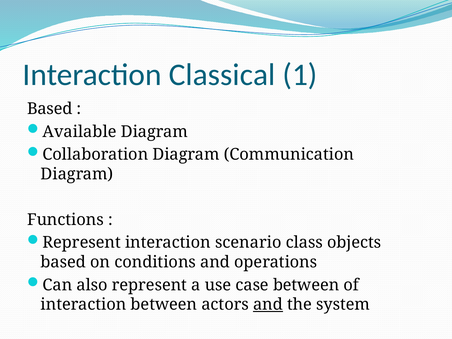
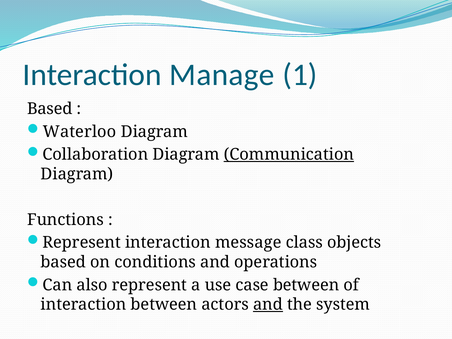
Classical: Classical -> Manage (222, 75)
Available: Available -> Waterloo (79, 132)
Communication underline: none -> present (289, 154)
scenario: scenario -> message (248, 243)
